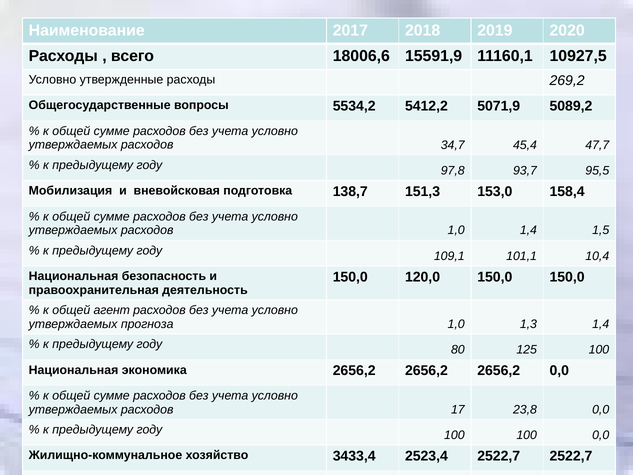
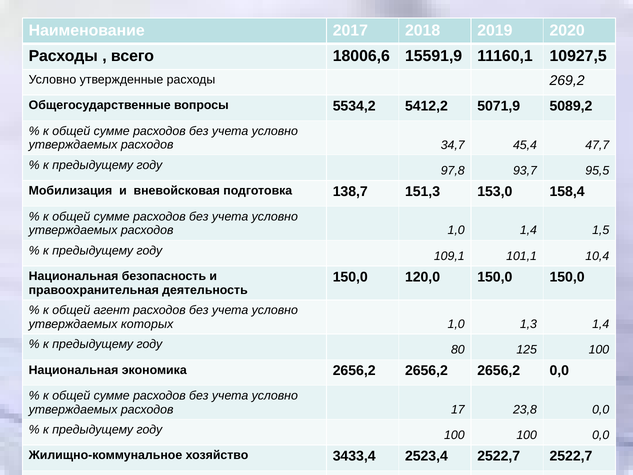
прогноза: прогноза -> которых (147, 324)
